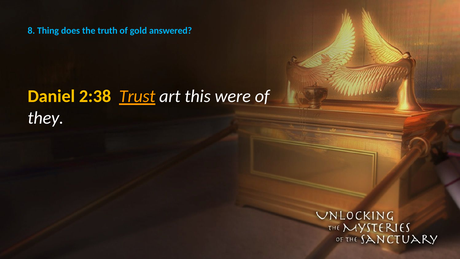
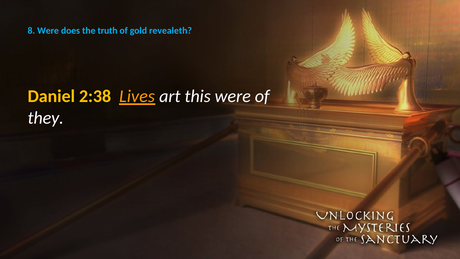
8 Thing: Thing -> Were (48, 31)
answered: answered -> revealeth (170, 31)
Trust: Trust -> Lives (137, 96)
